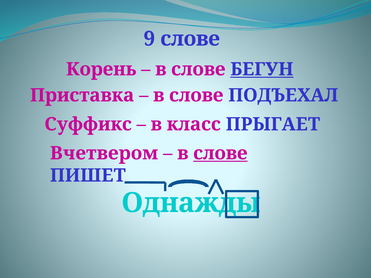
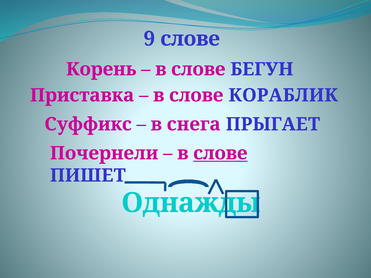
БЕГУН underline: present -> none (262, 69)
ПОДЪЕХАЛ: ПОДЪЕХАЛ -> КОРАБЛИК (283, 95)
класс: класс -> снега (194, 124)
Вчетвером: Вчетвером -> Почернели (104, 153)
